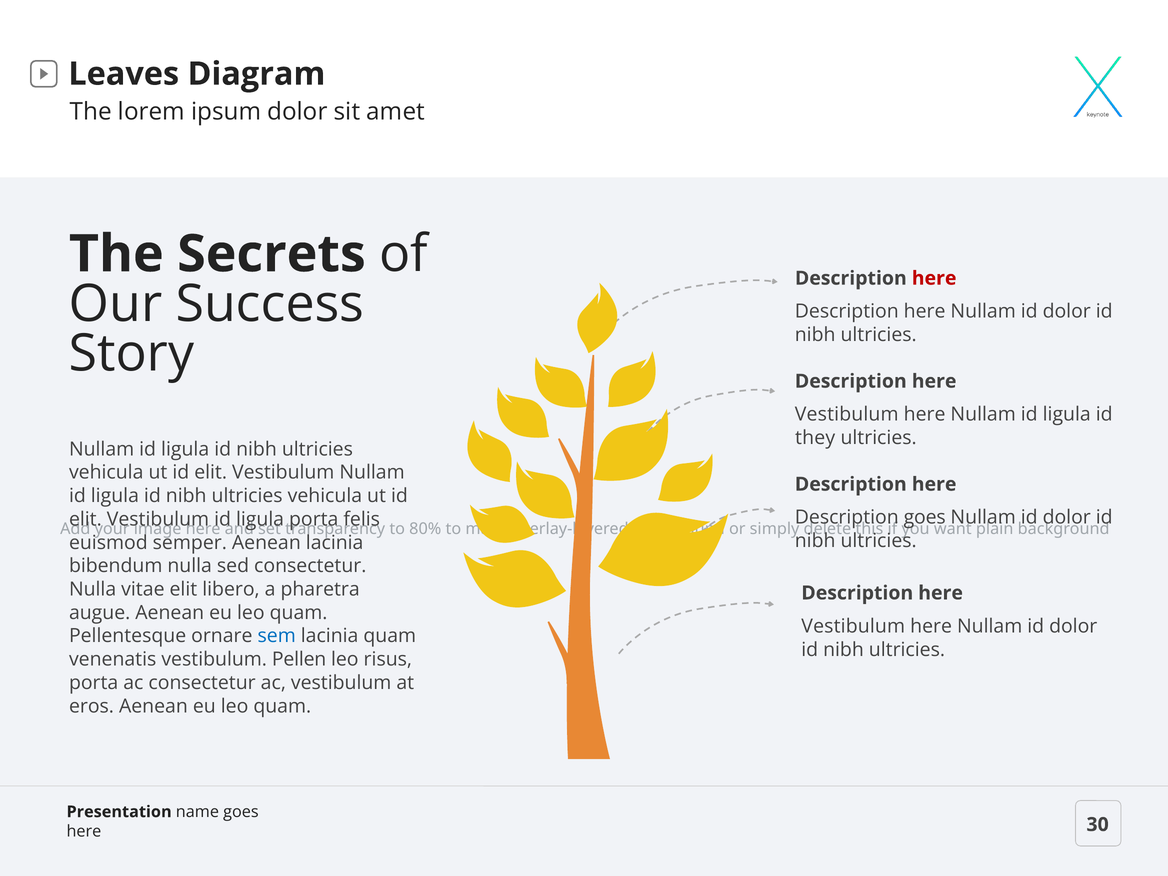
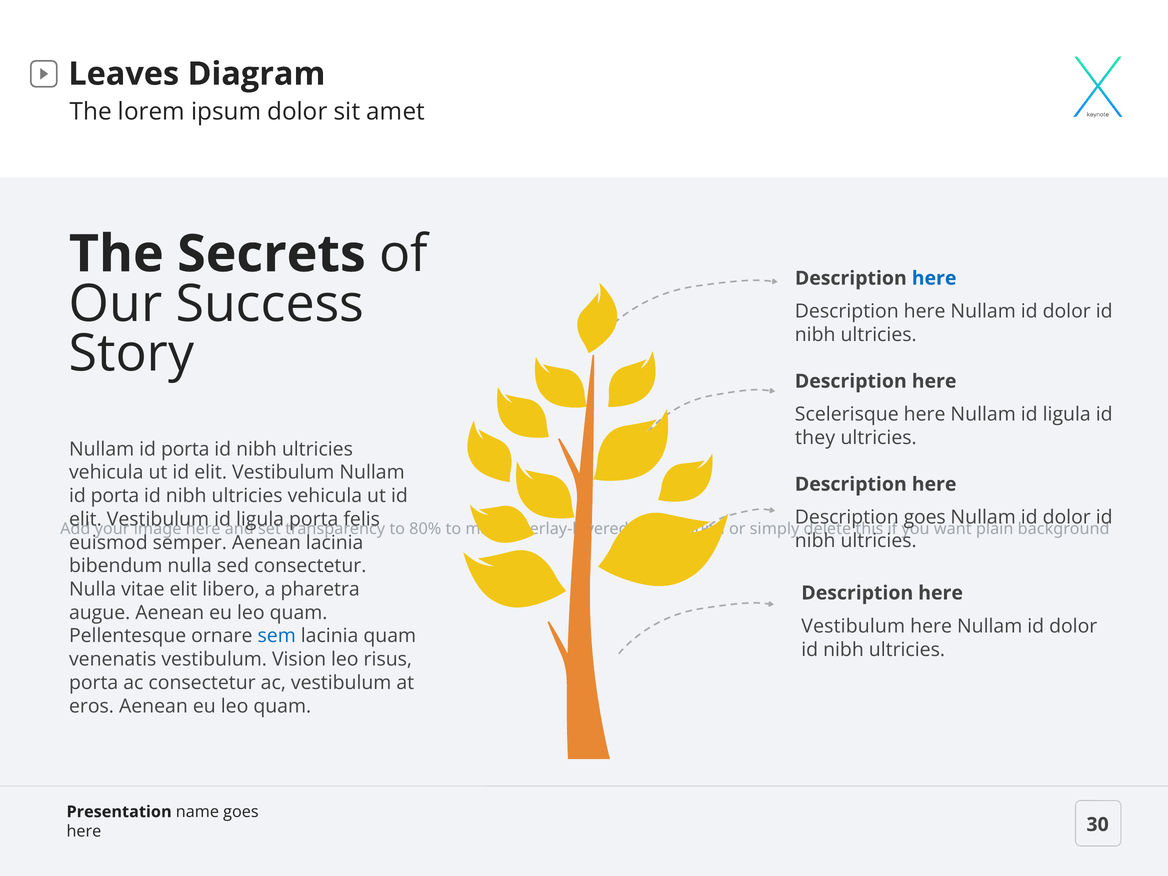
here colour: red -> blue (934, 278)
Vestibulum: Vestibulum -> Scelerisque (847, 415)
ligula: ligula -> porta (185, 449)
ligula: ligula -> porta (115, 496)
Pellen: Pellen -> Vision (299, 659)
